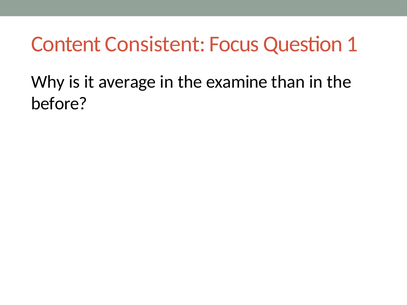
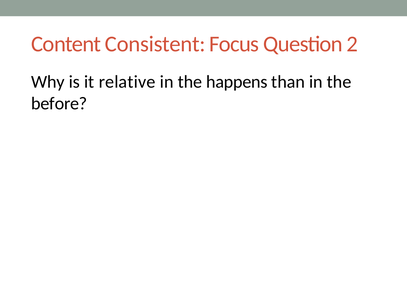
1: 1 -> 2 (352, 44)
average: average -> relative (127, 82)
examine: examine -> happens (237, 82)
